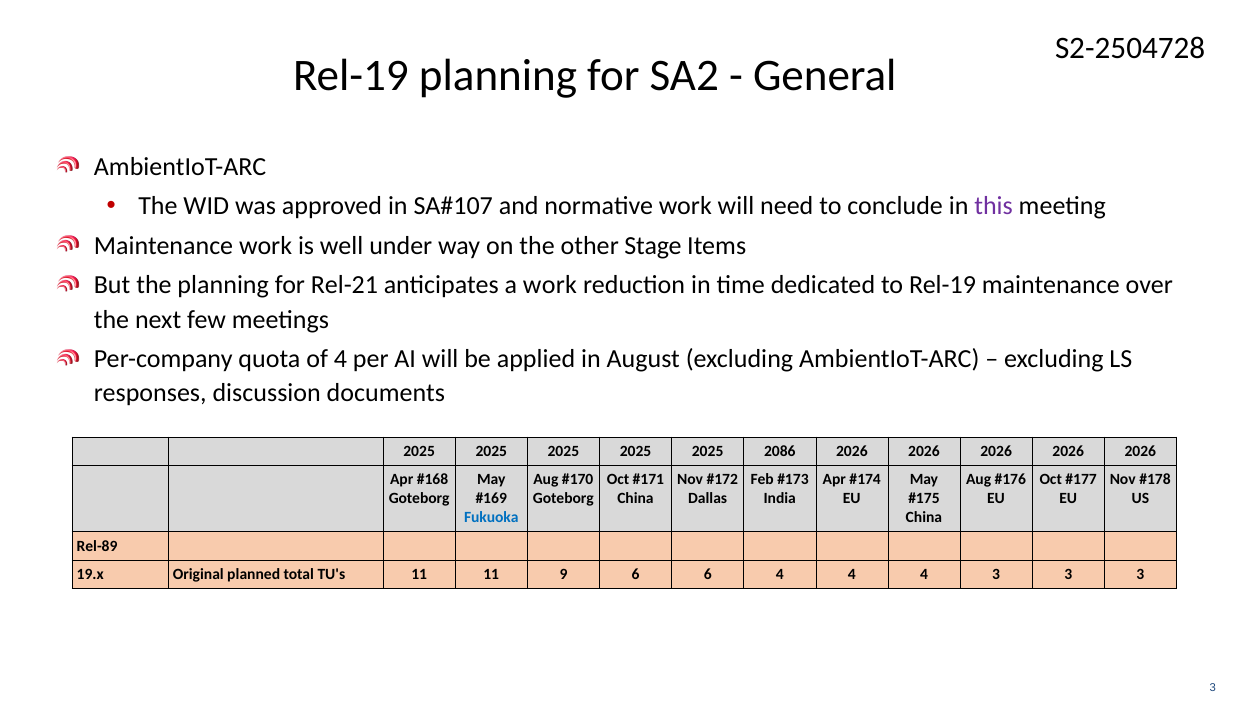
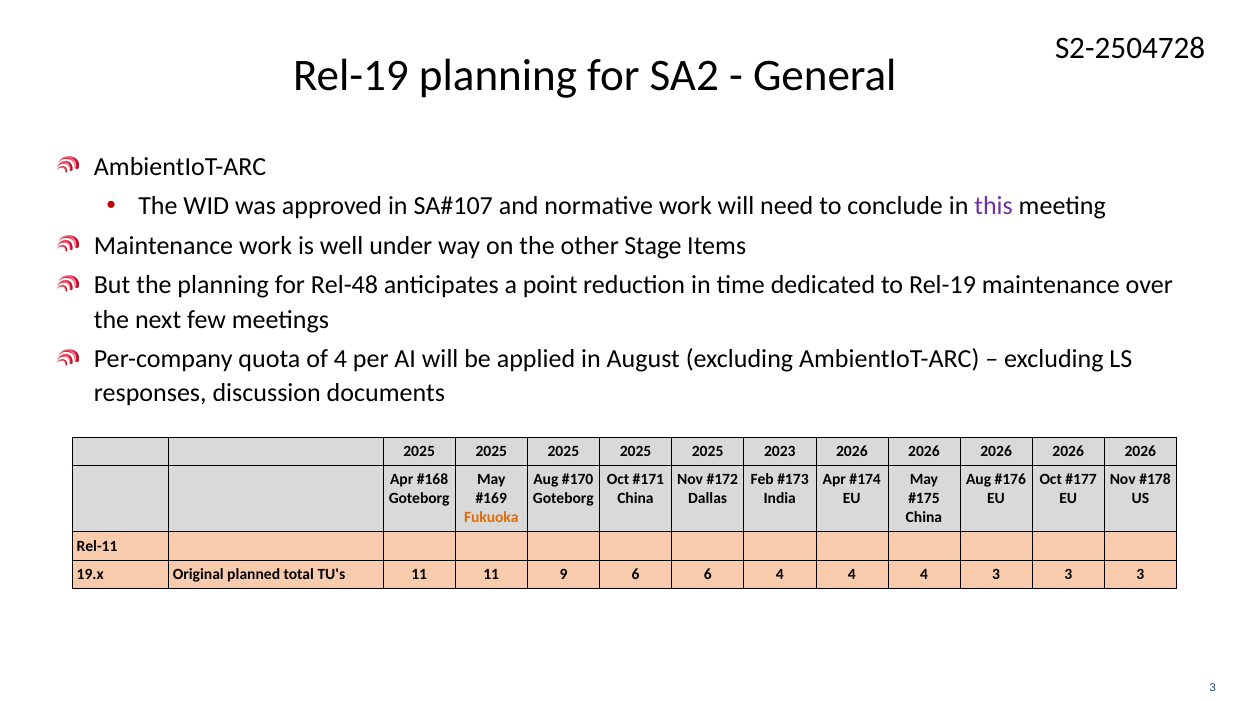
Rel-21: Rel-21 -> Rel-48 (344, 285)
a work: work -> point (550, 285)
2086: 2086 -> 2023 (780, 451)
Fukuoka colour: blue -> orange (491, 518)
Rel-89: Rel-89 -> Rel-11 (97, 546)
